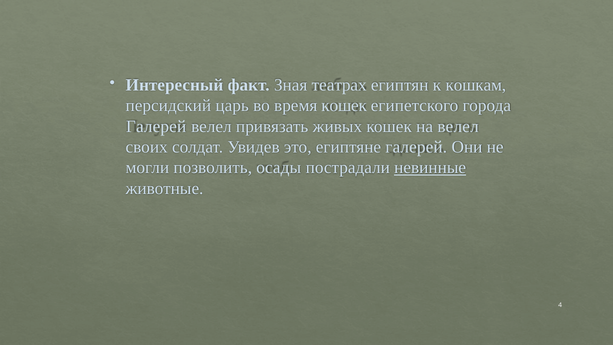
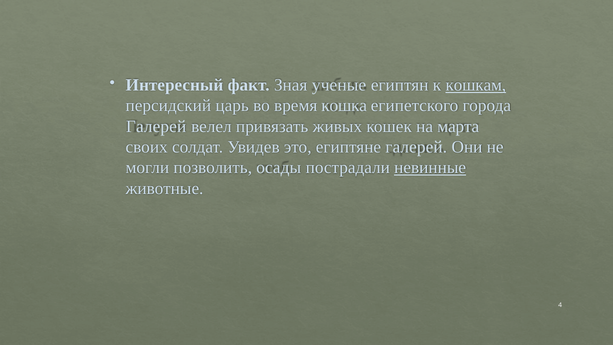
театрах: театрах -> ученые (339, 85)
кошкам underline: none -> present (476, 85)
время кошек: кошек -> кошка (344, 106)
на велел: велел -> марта (458, 126)
